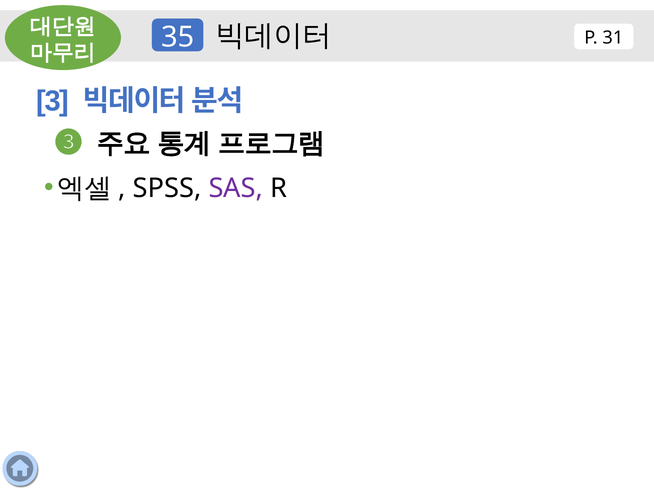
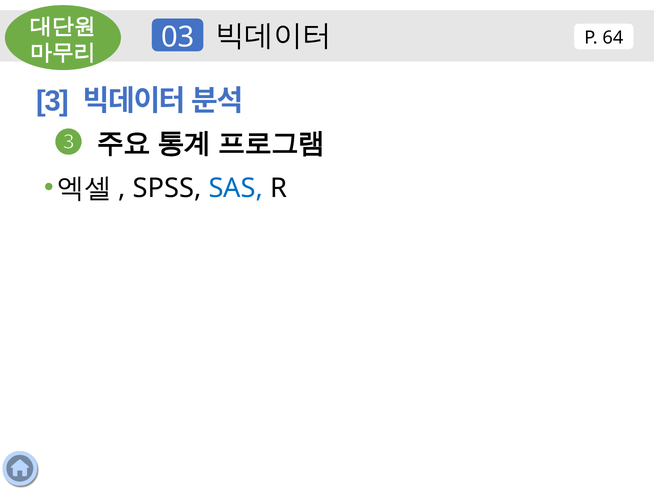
31: 31 -> 64 (613, 38)
35: 35 -> 03 (178, 37)
SAS colour: purple -> blue (236, 189)
